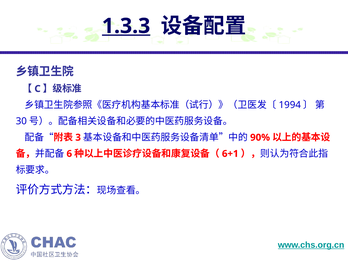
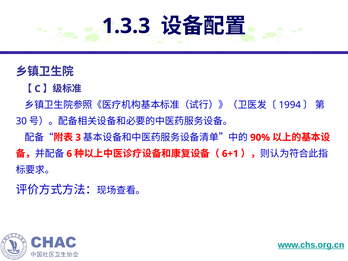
1.3.3 underline: present -> none (126, 26)
